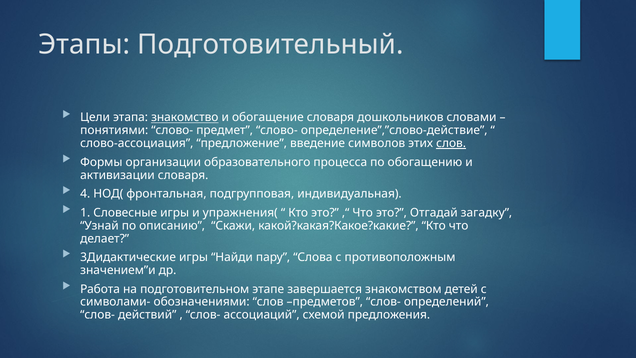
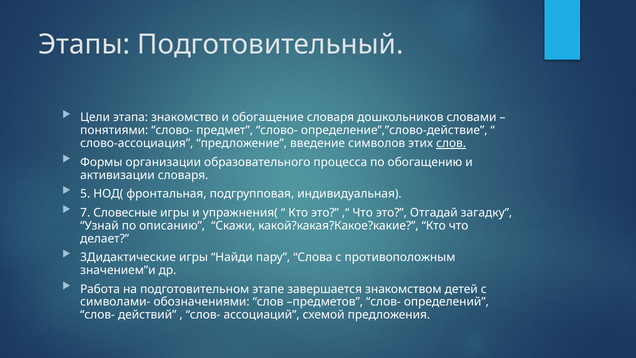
знакомство underline: present -> none (185, 117)
4: 4 -> 5 (85, 194)
1: 1 -> 7 (85, 213)
